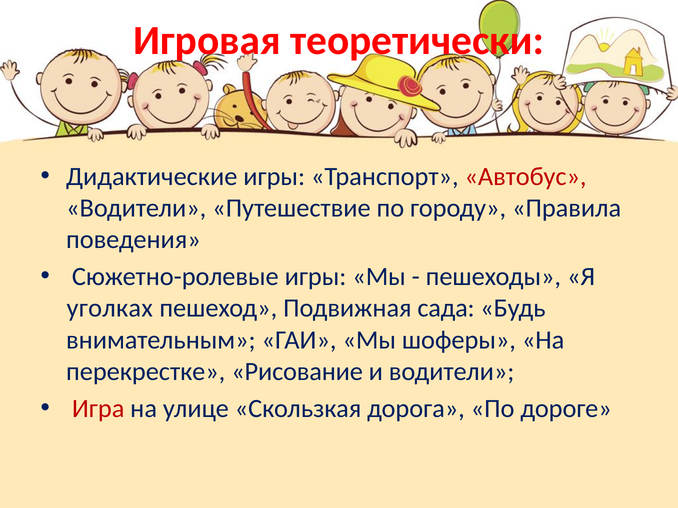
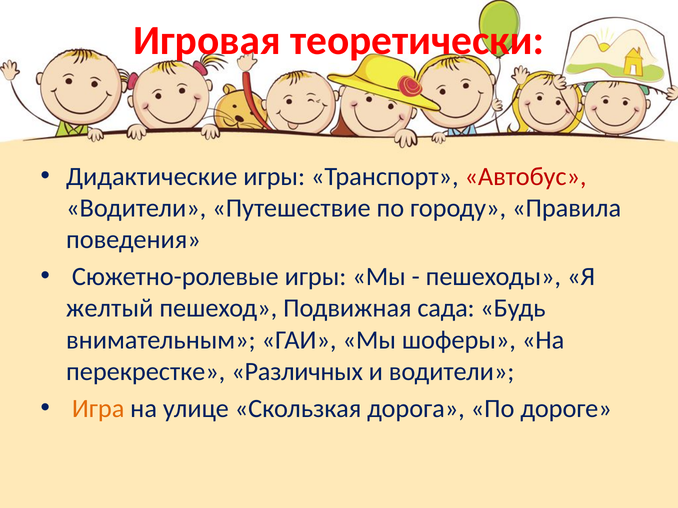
уголках: уголках -> желтый (110, 309)
Рисование: Рисование -> Различных (297, 372)
Игра colour: red -> orange (98, 409)
